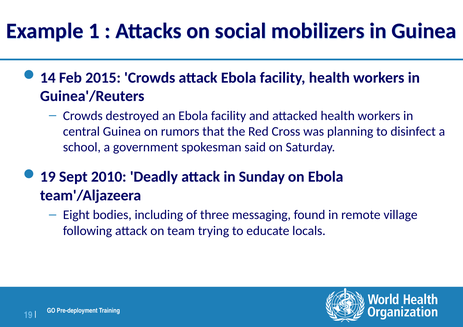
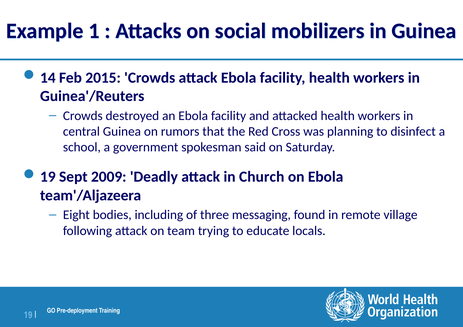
2010: 2010 -> 2009 (109, 177)
Sunday: Sunday -> Church (262, 177)
